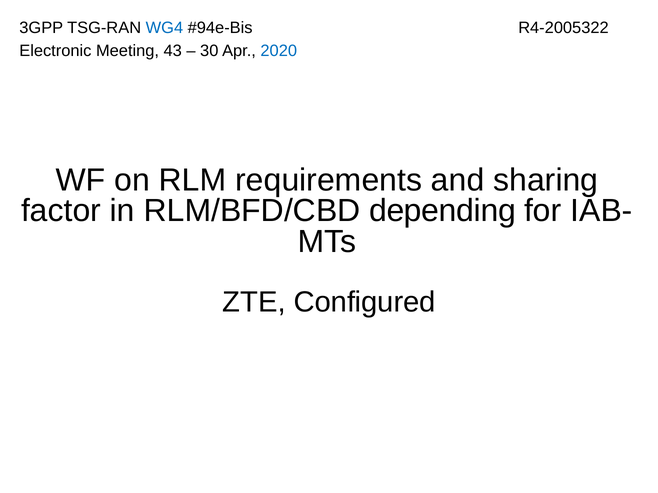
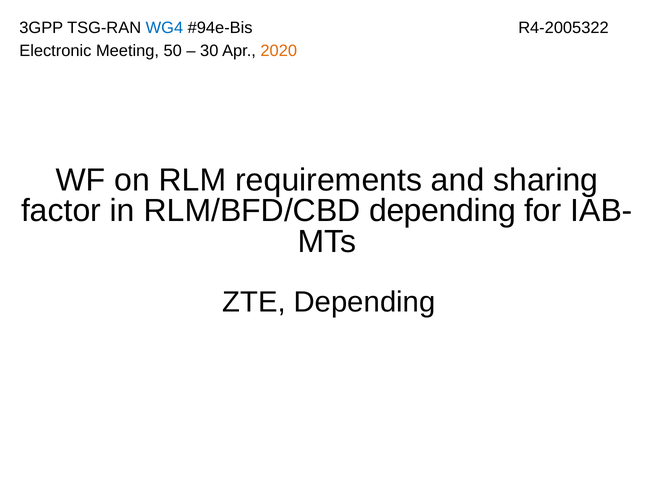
43: 43 -> 50 (173, 51)
2020 colour: blue -> orange (279, 51)
ZTE Configured: Configured -> Depending (365, 303)
